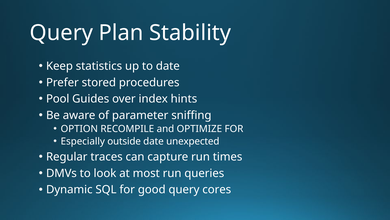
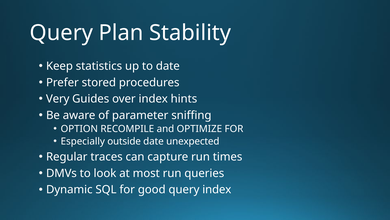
Pool: Pool -> Very (58, 99)
query cores: cores -> index (217, 189)
